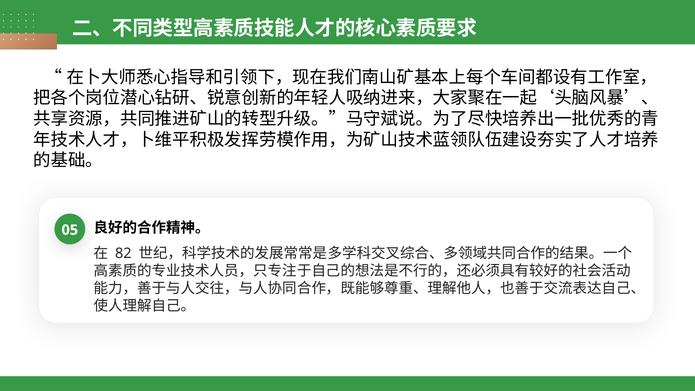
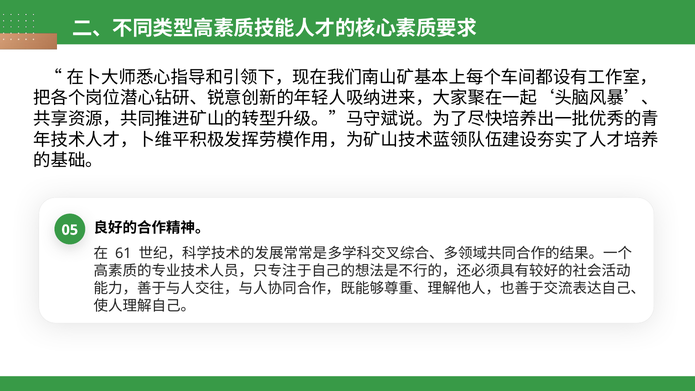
82: 82 -> 61 (123, 254)
